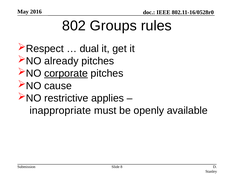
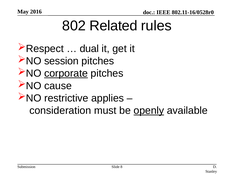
Groups: Groups -> Related (113, 26)
already: already -> session (61, 61)
inappropriate: inappropriate -> consideration (60, 111)
openly underline: none -> present (149, 111)
